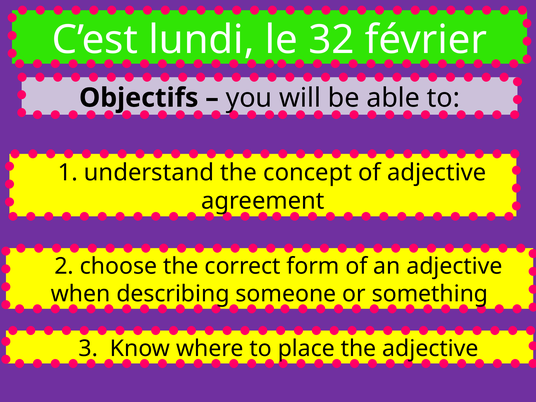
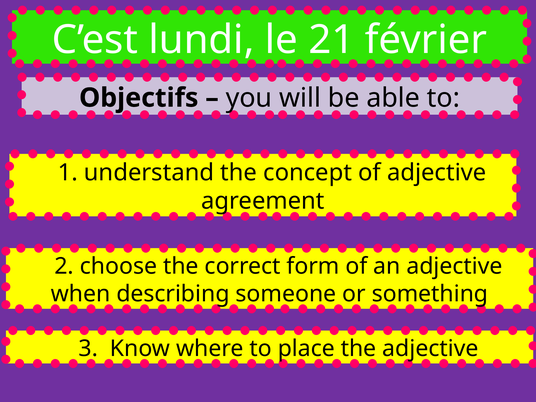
32: 32 -> 21 (331, 40)
